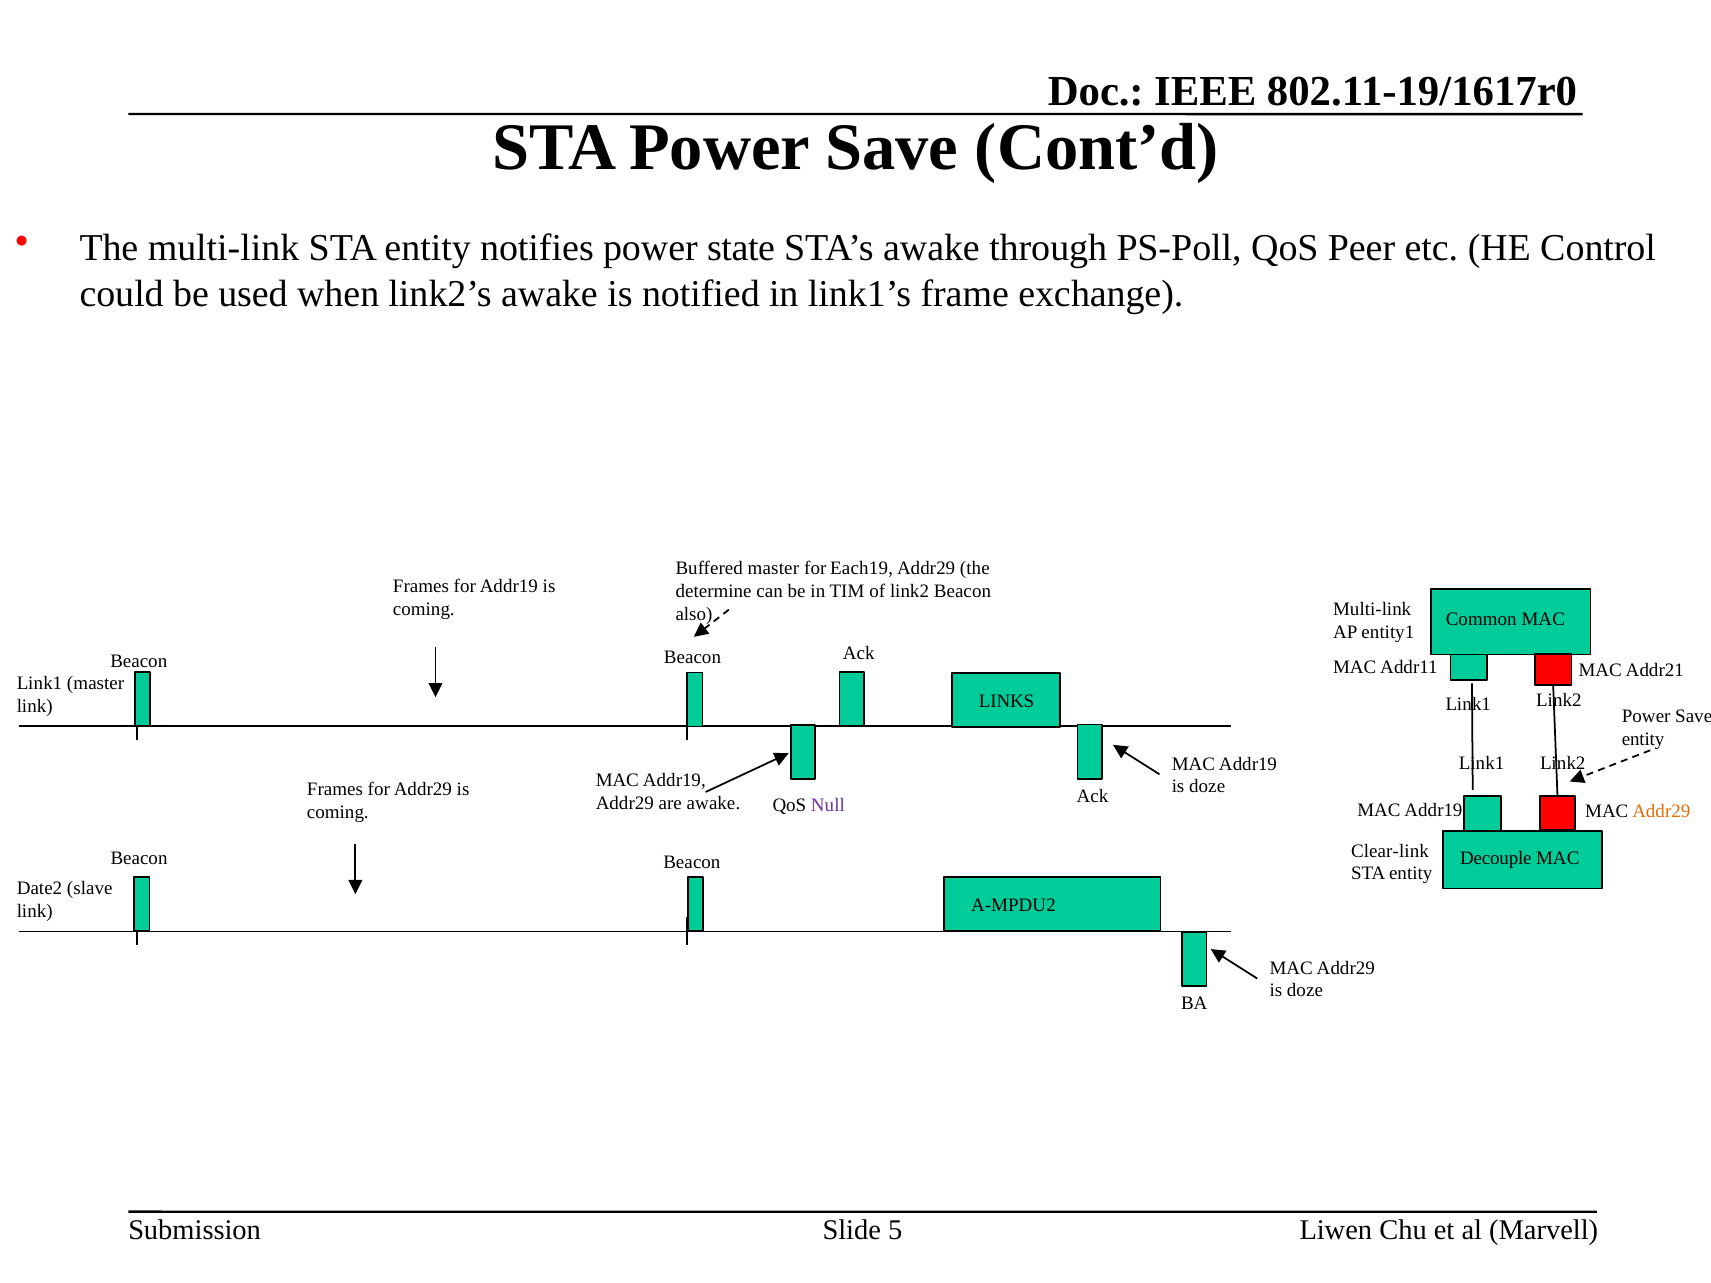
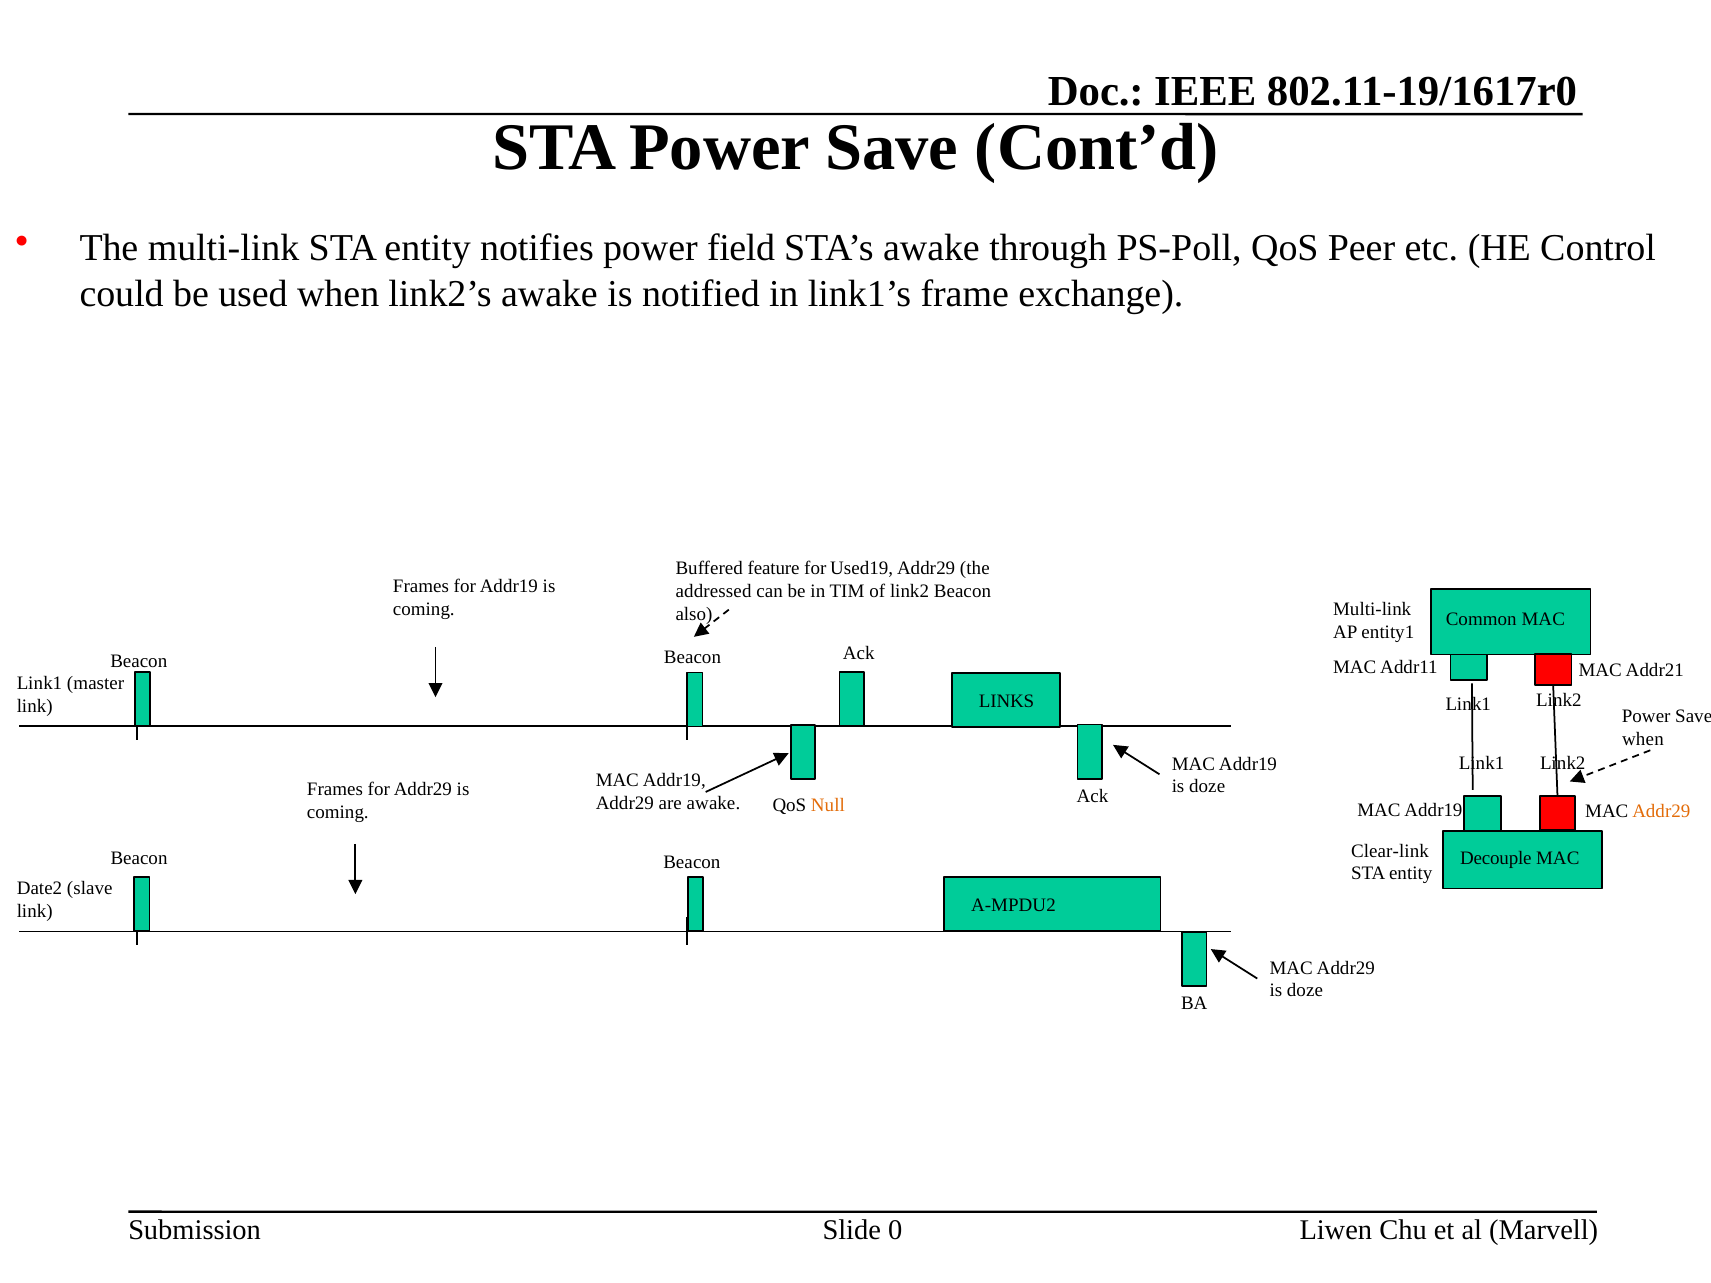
state: state -> field (741, 248)
Buffered master: master -> feature (774, 569)
Each19: Each19 -> Used19 (862, 569)
determine: determine -> addressed (714, 591)
entity: entity -> when (1643, 739)
Null colour: purple -> orange (828, 806)
5: 5 -> 0 (895, 1231)
